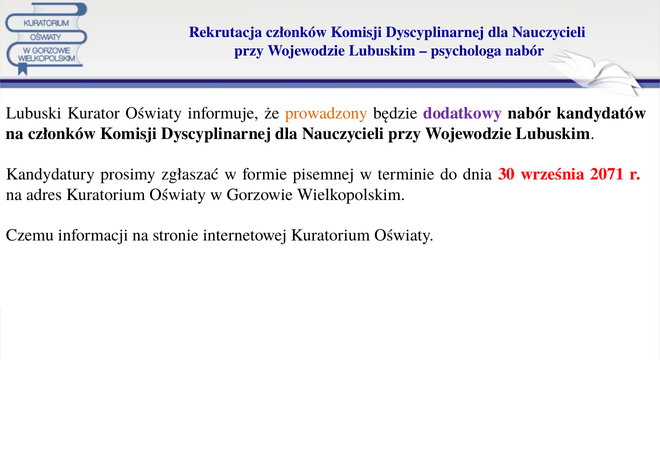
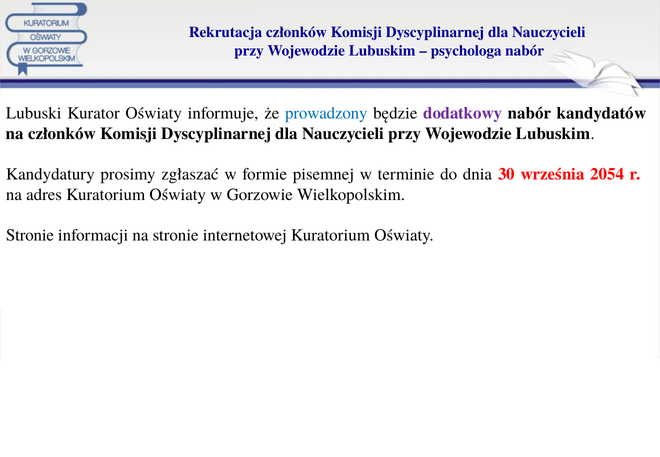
prowadzony colour: orange -> blue (326, 113)
2071: 2071 -> 2054 (607, 174)
Czemu: Czemu -> Stronie (30, 235)
